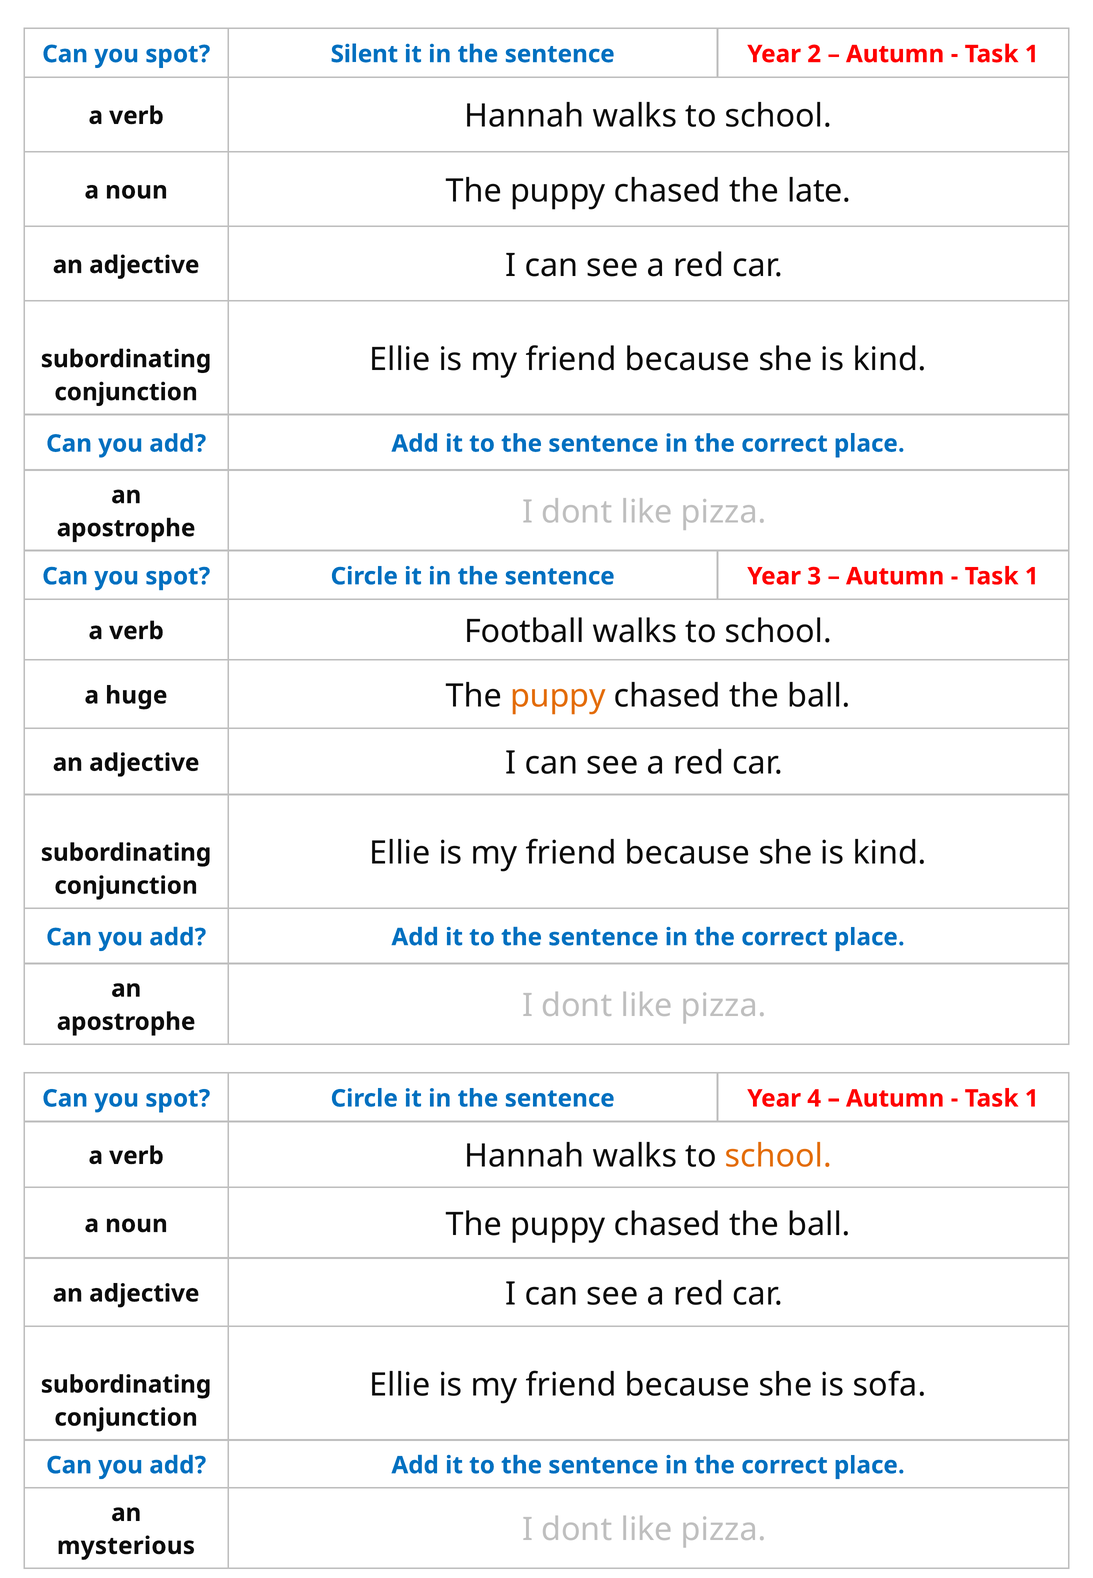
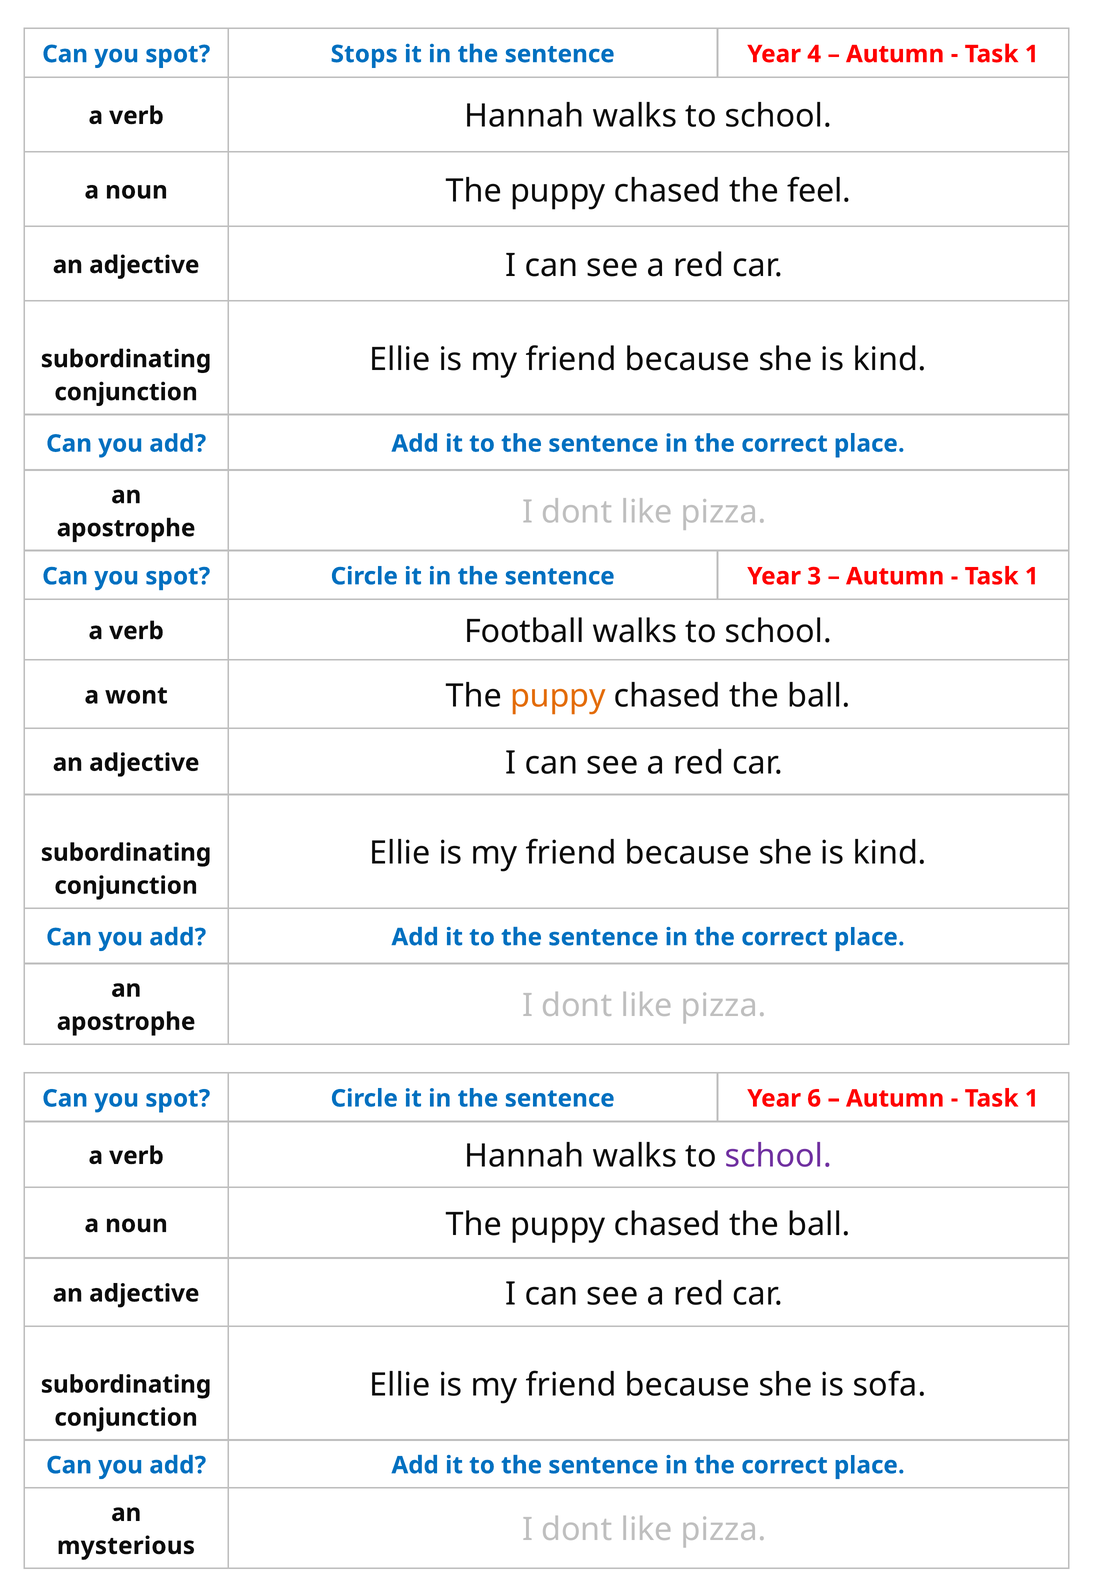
Silent: Silent -> Stops (364, 54)
2: 2 -> 4 (814, 54)
late: late -> feel (819, 191)
huge: huge -> wont (136, 696)
4: 4 -> 6 (814, 1099)
school colour: orange -> purple (778, 1157)
